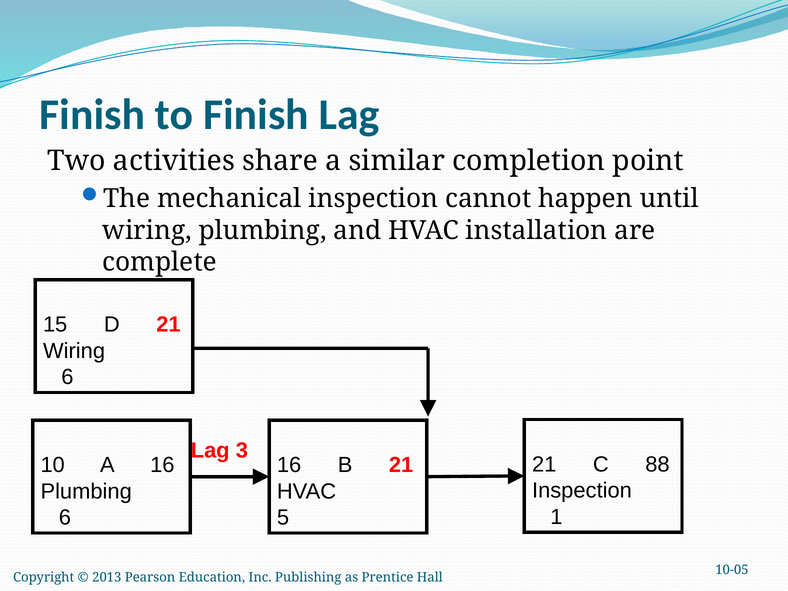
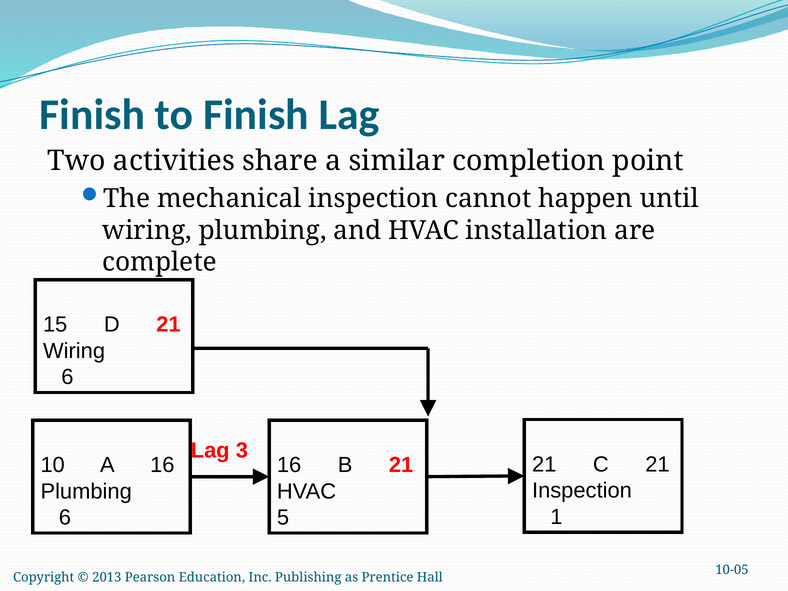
C 88: 88 -> 21 (657, 464)
